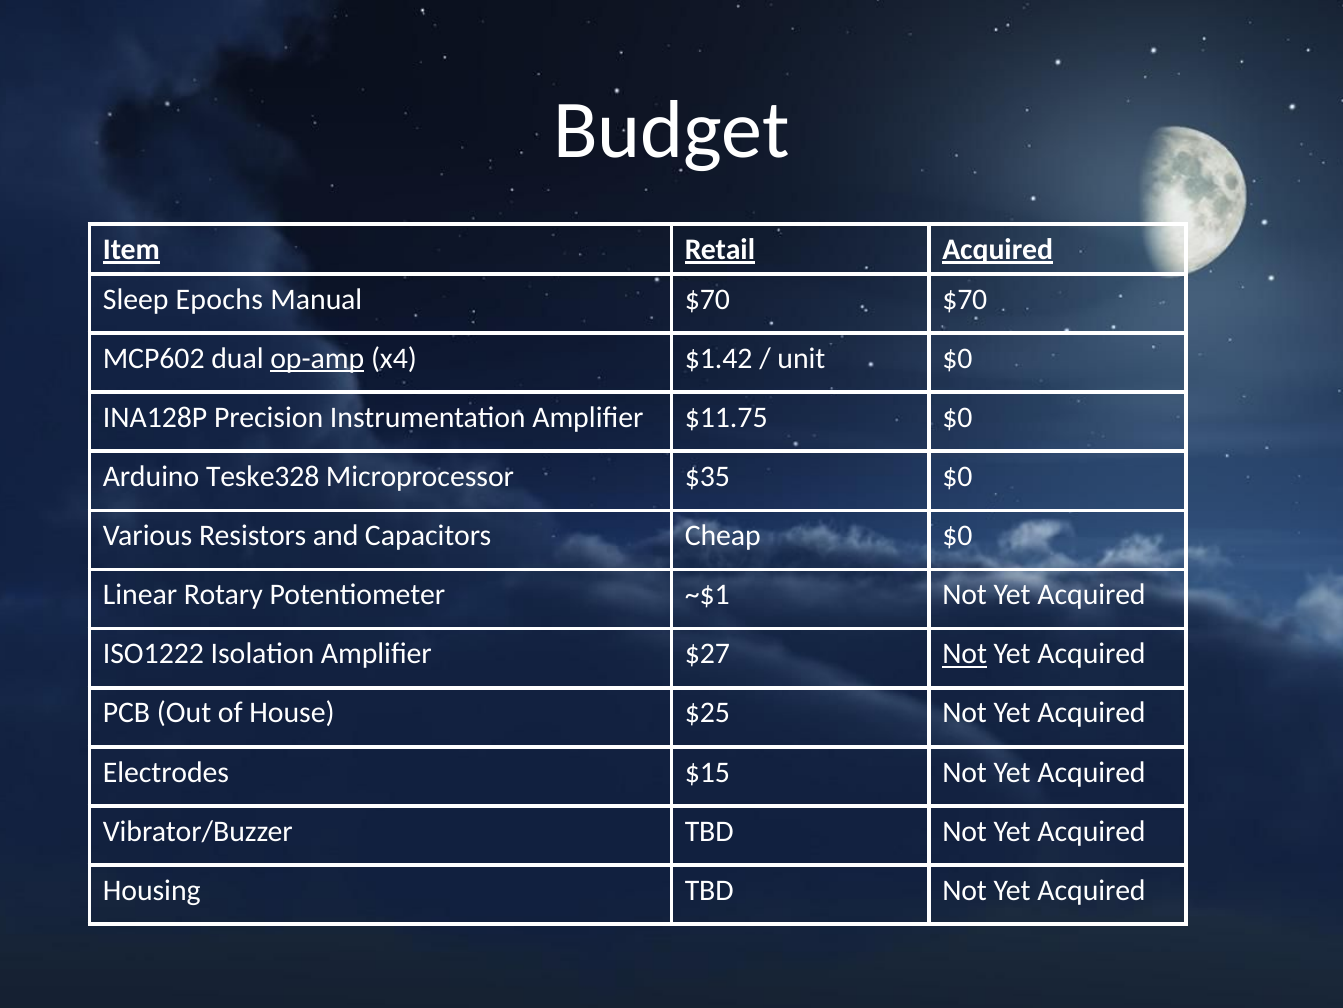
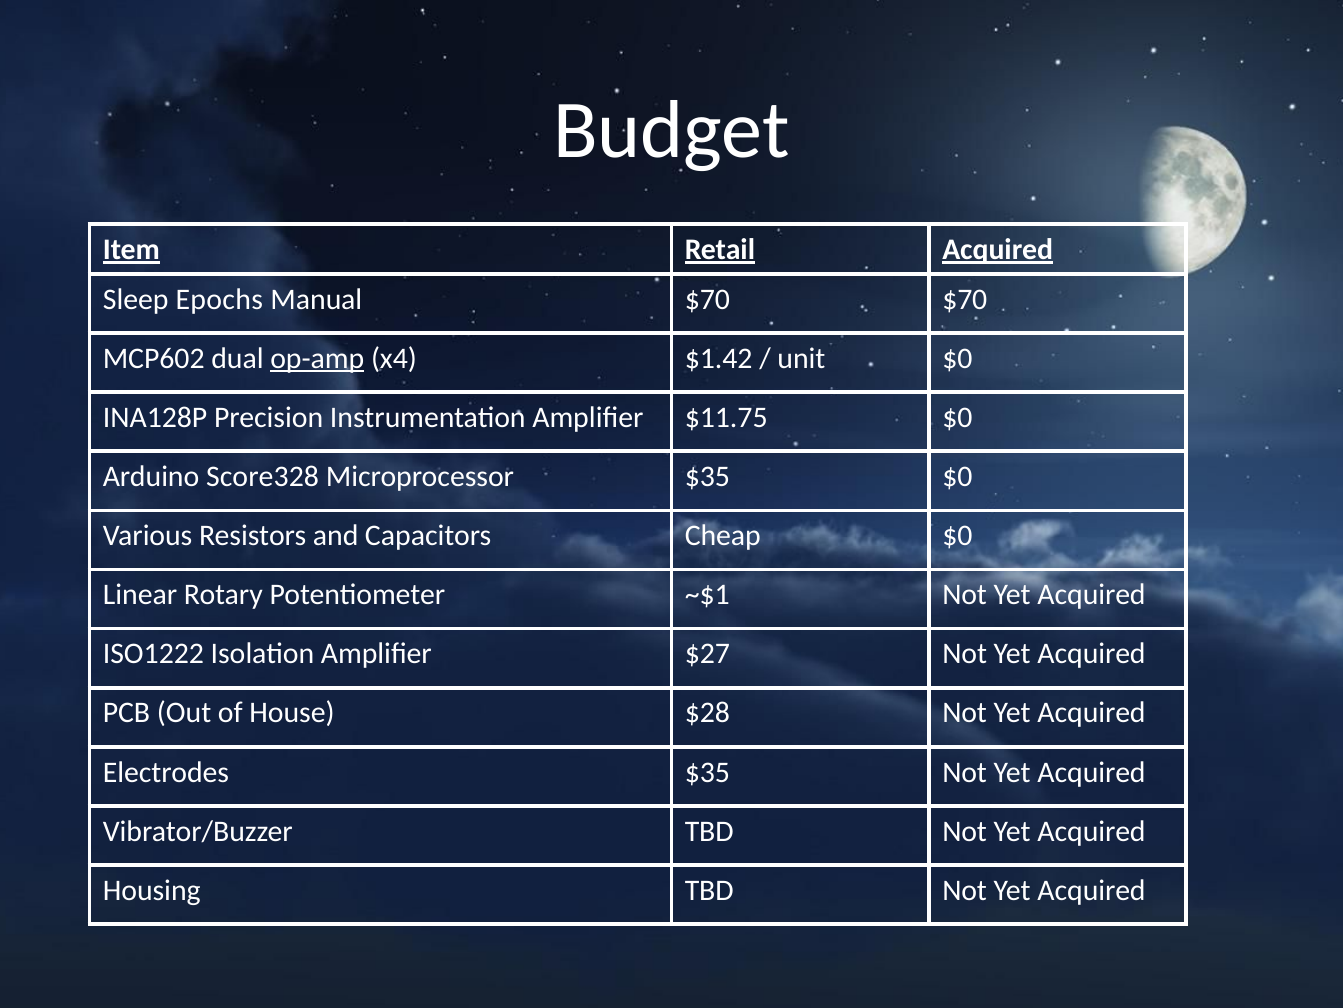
Teske328: Teske328 -> Score328 (263, 476)
Not underline: present -> none (965, 653)
$25: $25 -> $28 (707, 713)
Electrodes $15: $15 -> $35 (707, 772)
